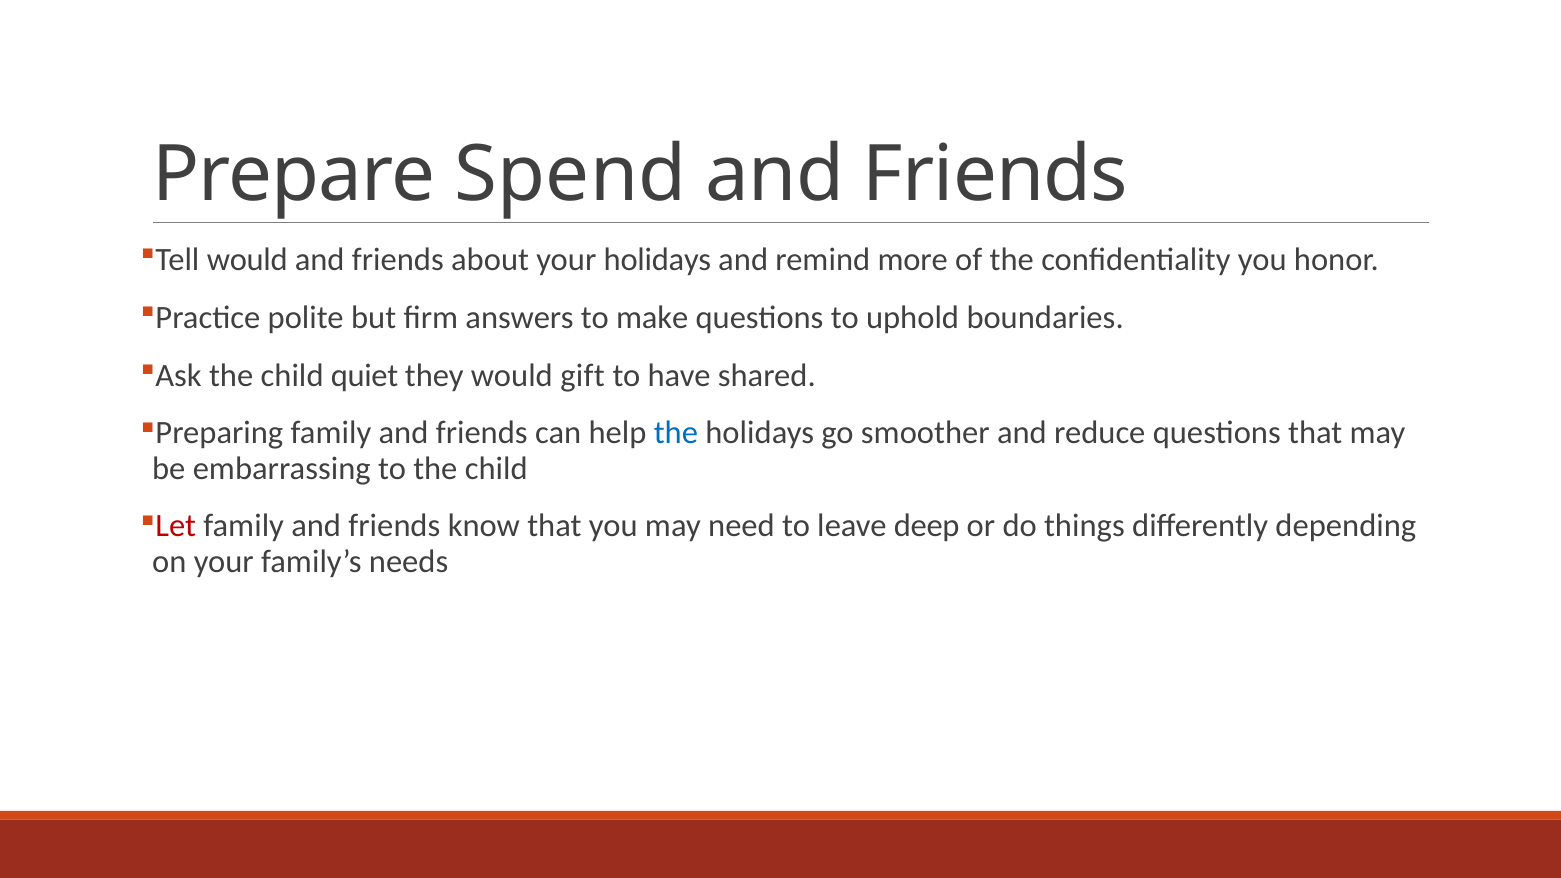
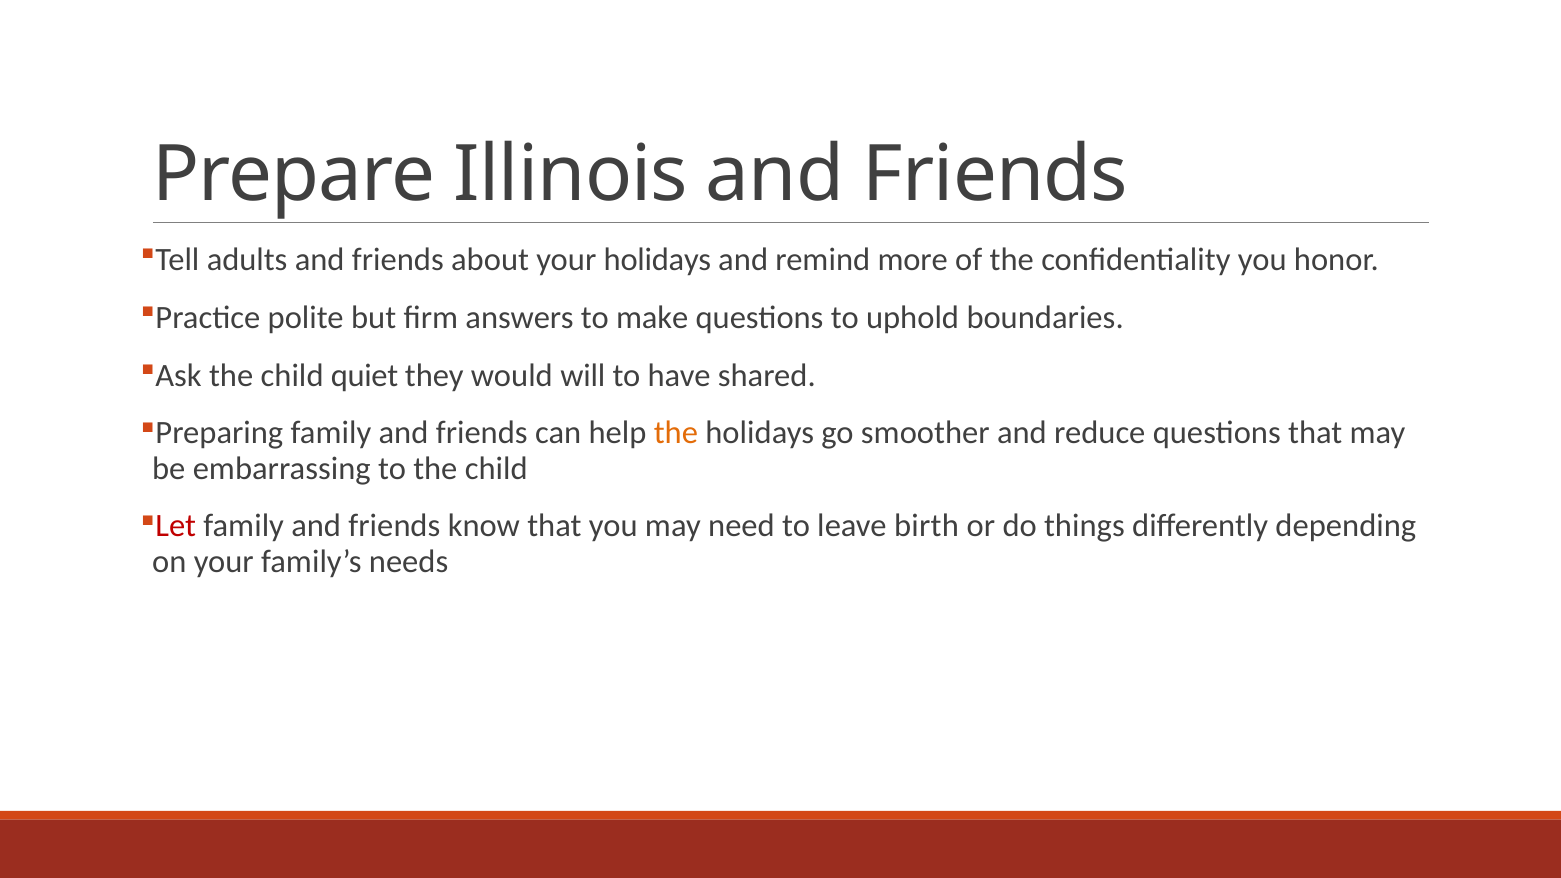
Spend: Spend -> Illinois (571, 175)
Tell would: would -> adults (247, 260)
gift: gift -> will (583, 375)
the colour: blue -> orange (676, 433)
deep: deep -> birth (926, 526)
